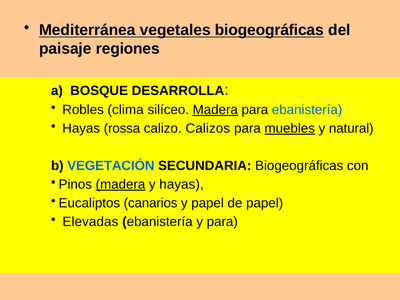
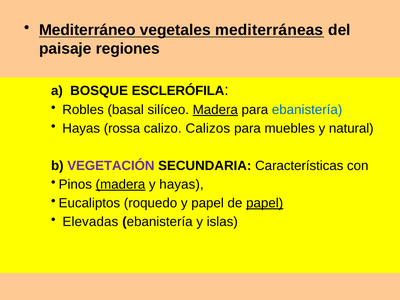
Mediterránea: Mediterránea -> Mediterráneo (87, 30)
vegetales biogeográficas: biogeográficas -> mediterráneas (269, 30)
DESARROLLA: DESARROLLA -> ESCLERÓFILA (178, 91)
clima: clima -> basal (126, 110)
muebles underline: present -> none (290, 128)
VEGETACIÓN colour: blue -> purple (111, 166)
SECUNDARIA Biogeográficas: Biogeográficas -> Características (299, 166)
canarios: canarios -> roquedo (151, 203)
papel underline: none -> present (265, 203)
y para: para -> islas (222, 222)
